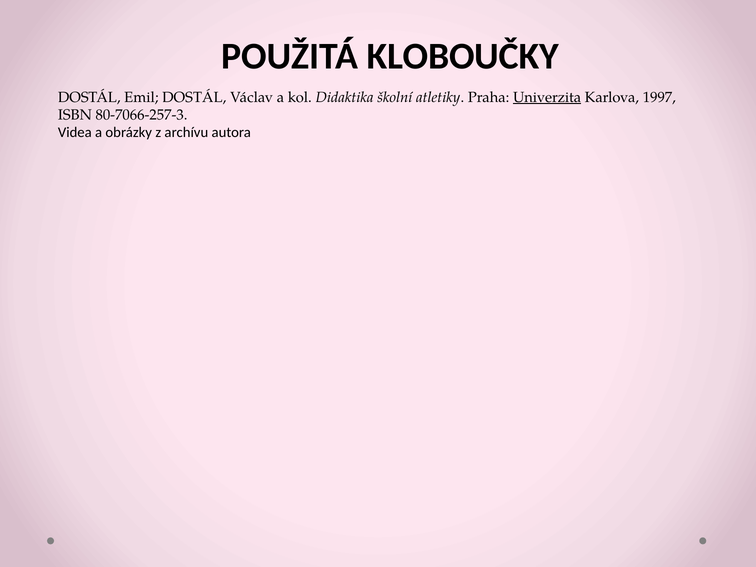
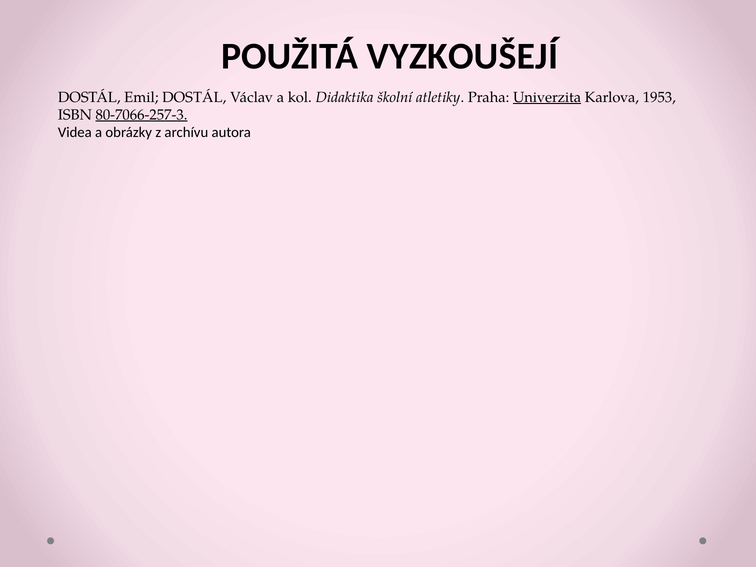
KLOBOUČKY: KLOBOUČKY -> VYZKOUŠEJÍ (462, 57)
1997: 1997 -> 1953 (659, 97)
80-7066-257-3 underline: none -> present (142, 115)
